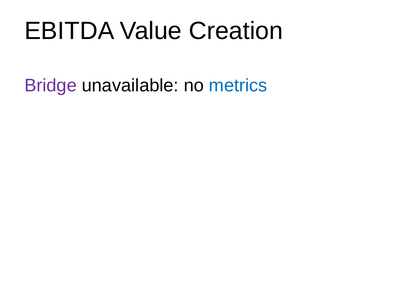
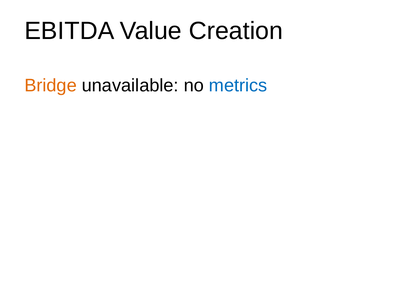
Bridge colour: purple -> orange (51, 86)
